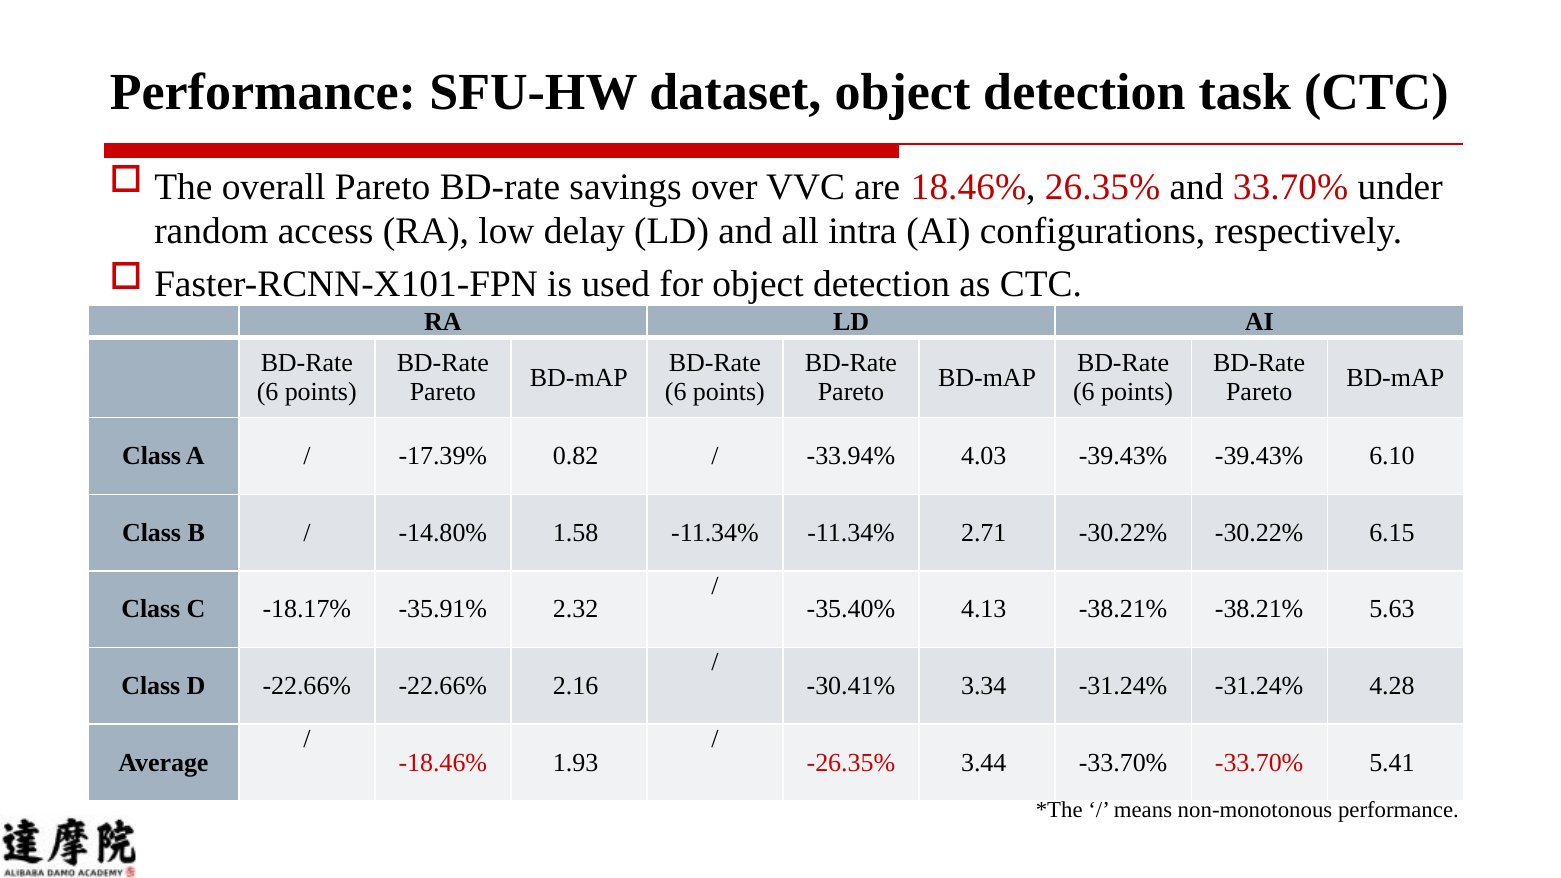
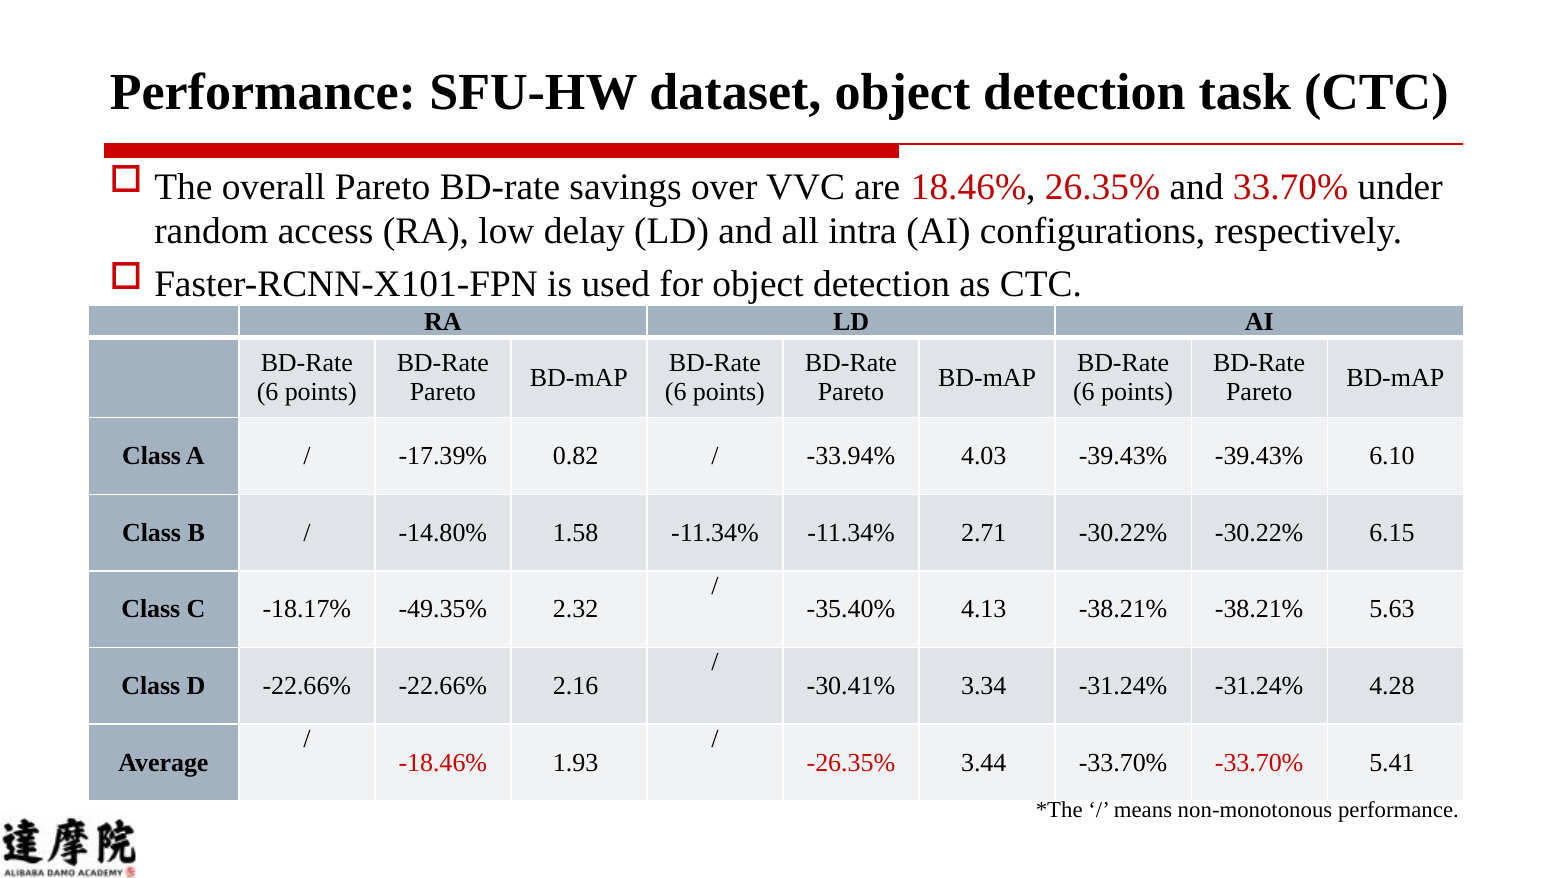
-35.91%: -35.91% -> -49.35% (443, 609)
